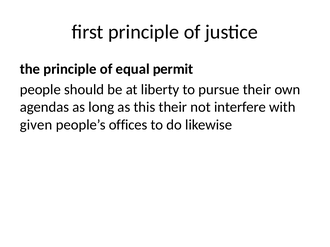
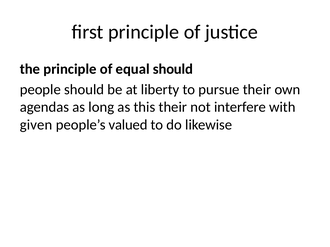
equal permit: permit -> should (173, 69)
offices: offices -> valued (128, 125)
